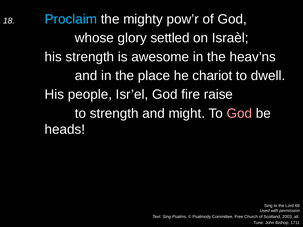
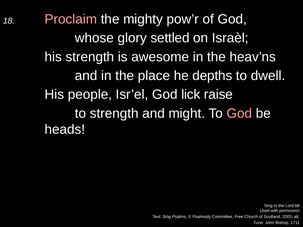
Proclaim colour: light blue -> pink (71, 19)
chariot: chariot -> depths (212, 76)
fire: fire -> lick (191, 95)
